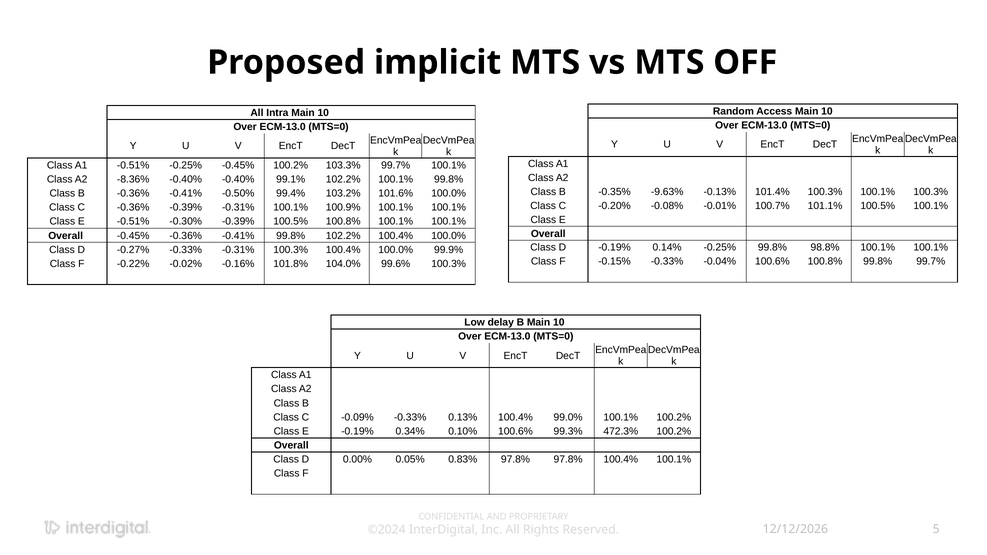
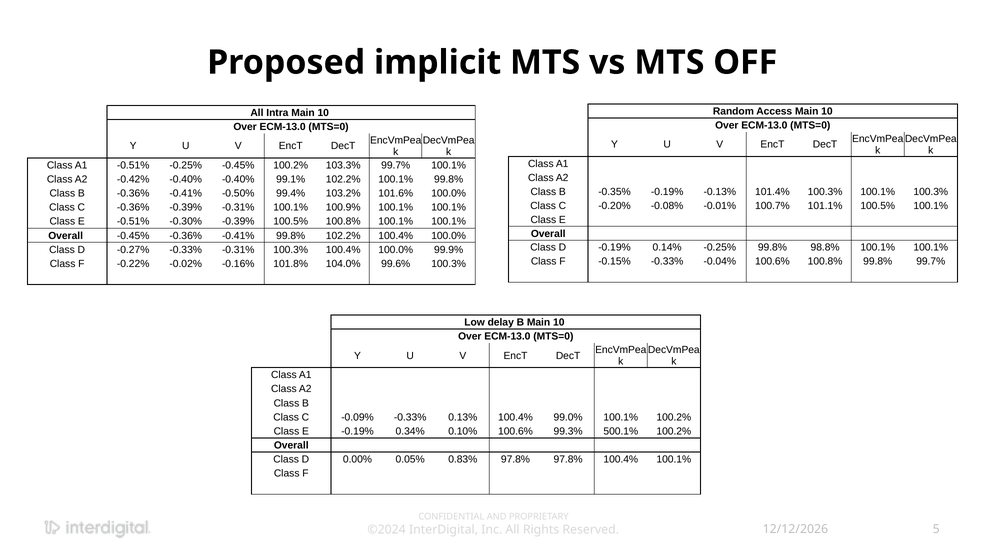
-8.36%: -8.36% -> -0.42% (133, 179)
-0.35% -9.63%: -9.63% -> -0.19% (667, 192)
472.3%: 472.3% -> 500.1% (621, 431)
